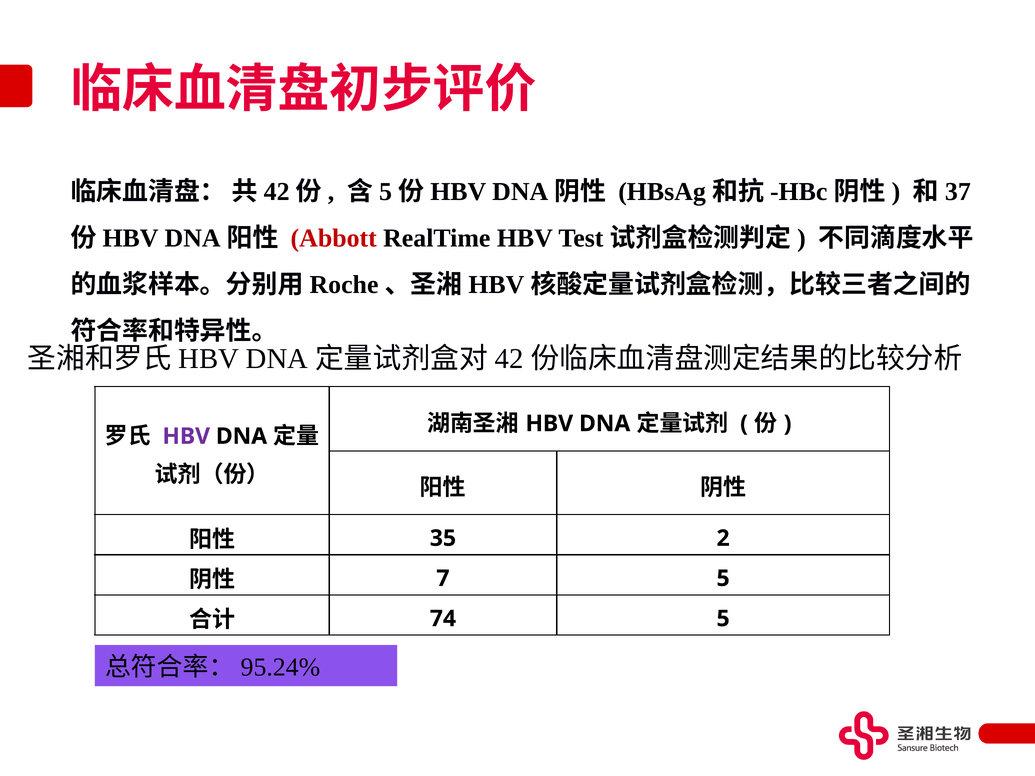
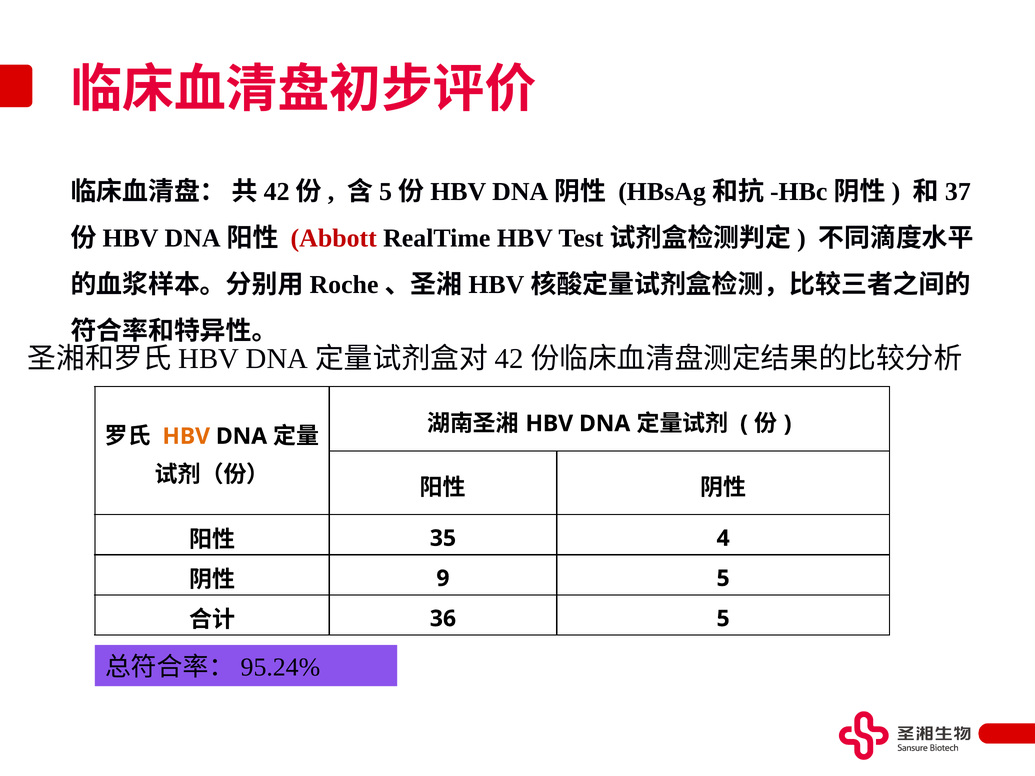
HBV colour: purple -> orange (186, 436)
2: 2 -> 4 (723, 538)
7: 7 -> 9 (443, 579)
74: 74 -> 36 (443, 619)
